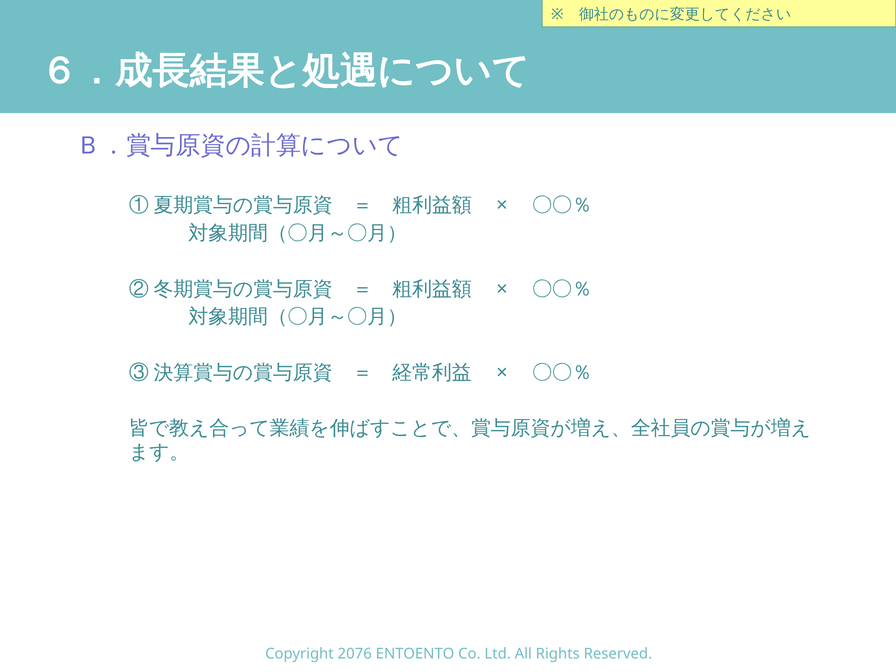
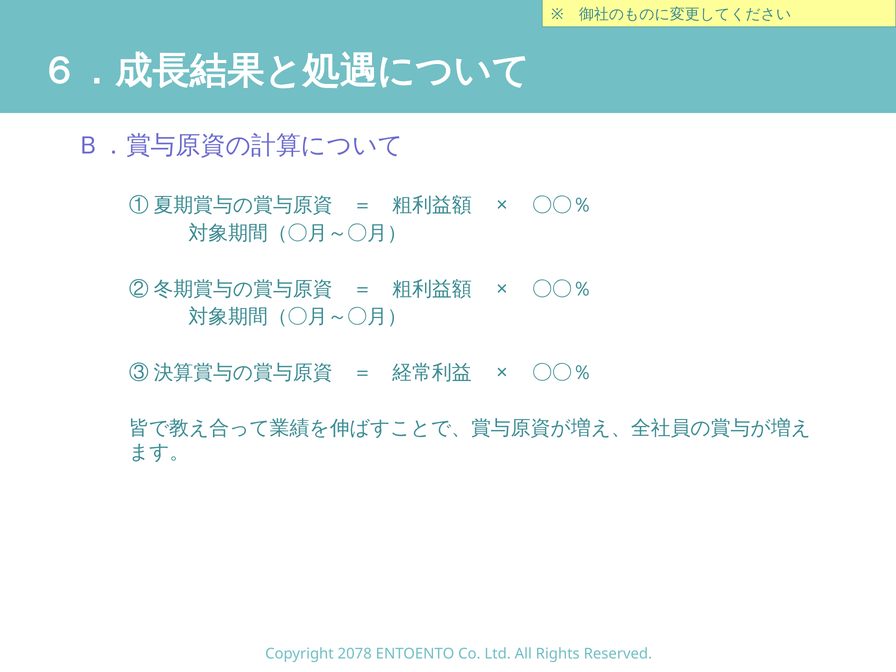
2076: 2076 -> 2078 (355, 654)
